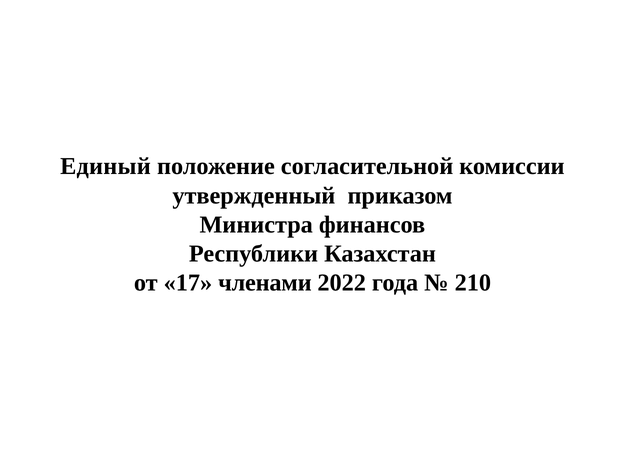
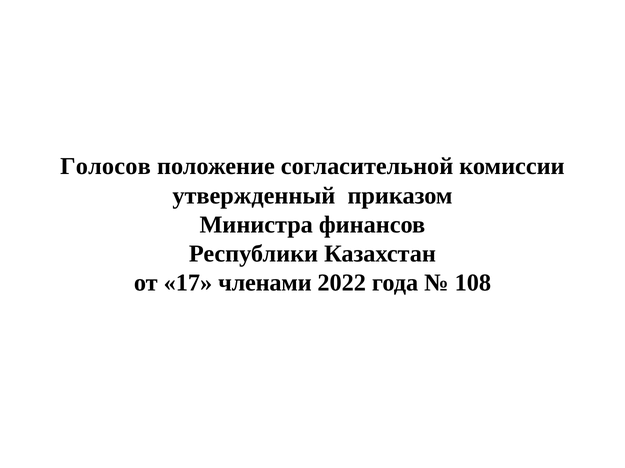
Единый: Единый -> Голосов (105, 167)
210: 210 -> 108 (473, 283)
